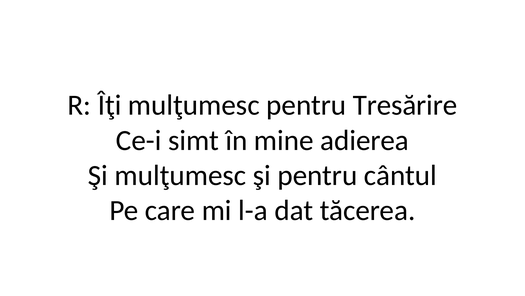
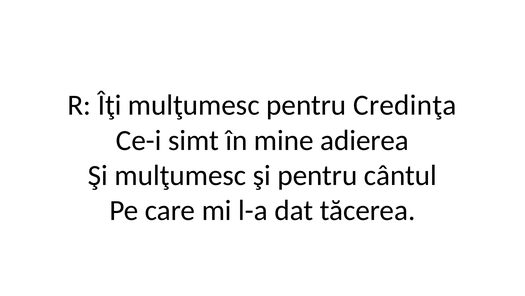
Tresărire: Tresărire -> Credinţa (405, 105)
